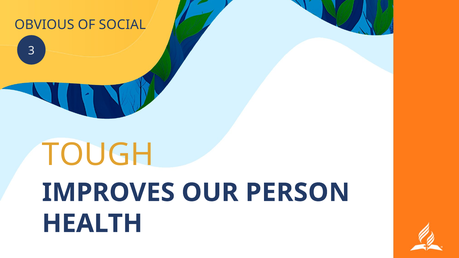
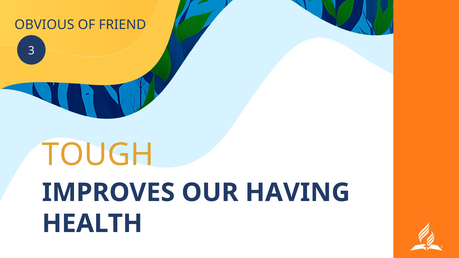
SOCIAL: SOCIAL -> FRIEND (122, 25)
PERSON: PERSON -> HAVING (298, 193)
